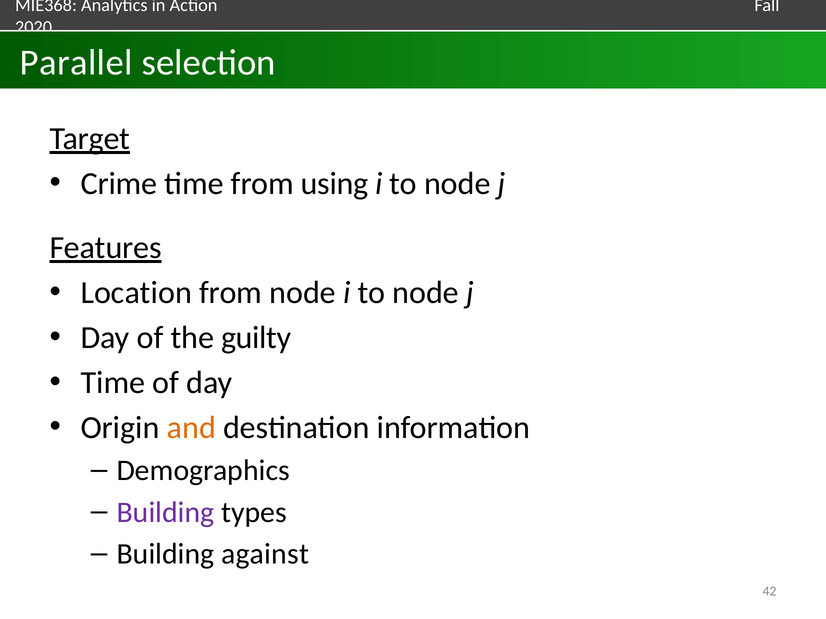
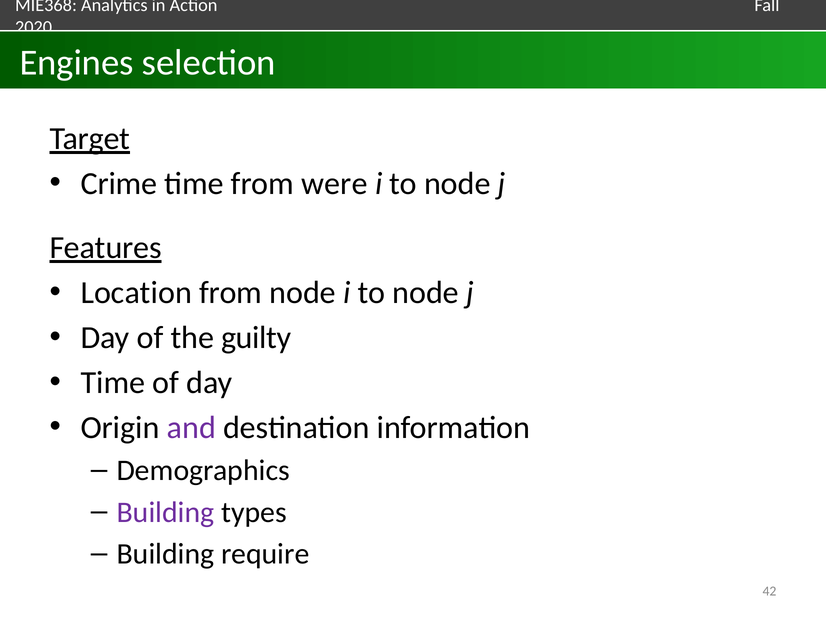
Parallel: Parallel -> Engines (77, 63)
using: using -> were (334, 184)
and colour: orange -> purple (191, 428)
against: against -> require (265, 554)
